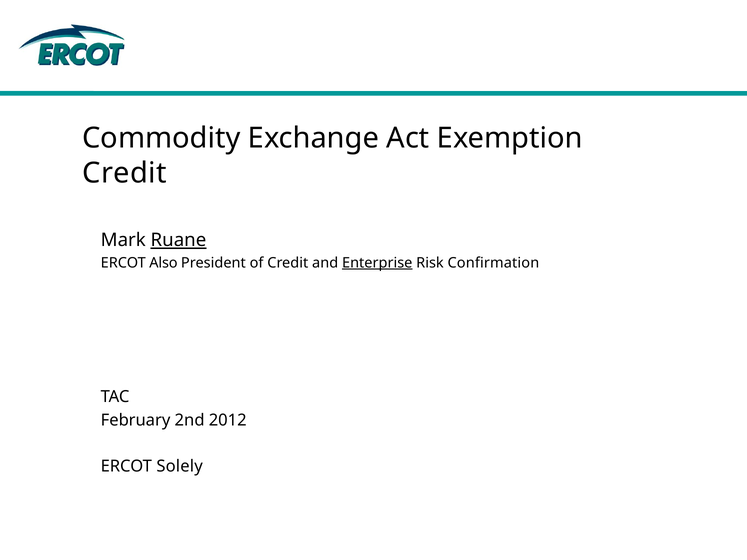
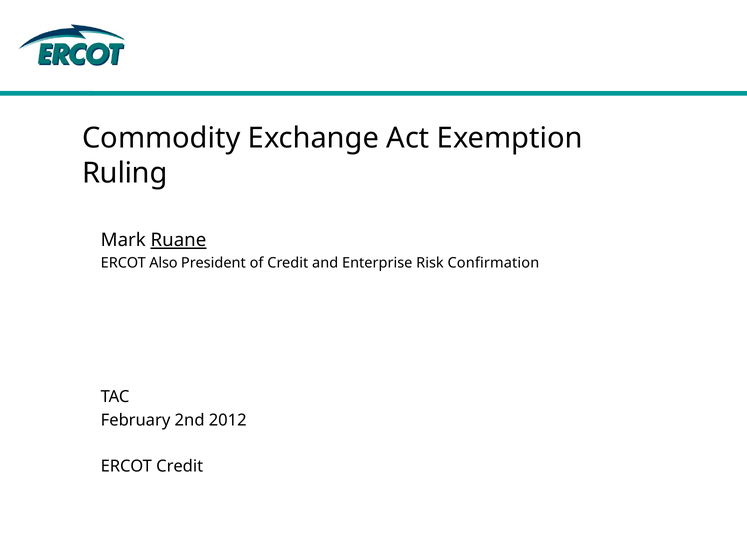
Credit: Credit -> Ruling (125, 173)
Enterprise underline: present -> none (377, 263)
ERCOT Solely: Solely -> Credit (180, 467)
